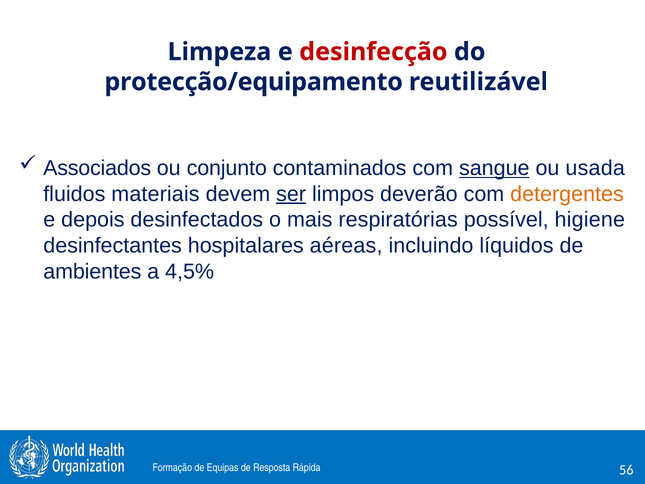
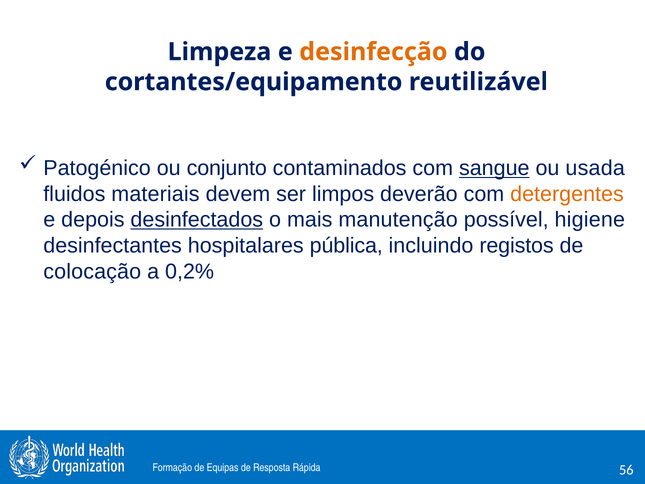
desinfecção colour: red -> orange (373, 52)
protecção/equipamento: protecção/equipamento -> cortantes/equipamento (254, 82)
Associados: Associados -> Patogénico (97, 168)
ser underline: present -> none (291, 194)
desinfectados underline: none -> present (197, 220)
respiratórias: respiratórias -> manutenção (398, 220)
aéreas: aéreas -> pública (346, 245)
líquidos: líquidos -> registos (517, 245)
ambientes: ambientes -> colocação (92, 271)
4,5%: 4,5% -> 0,2% (190, 271)
